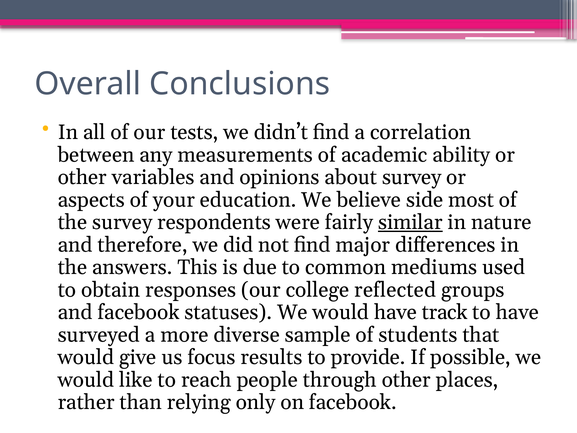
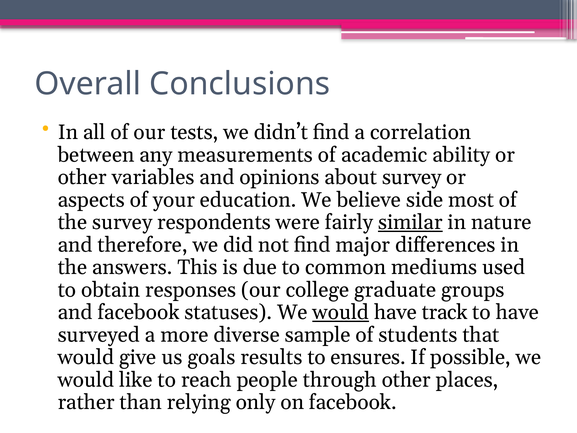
reflected: reflected -> graduate (395, 290)
would underline: none -> present (341, 312)
focus: focus -> goals (211, 357)
provide: provide -> ensures (368, 357)
